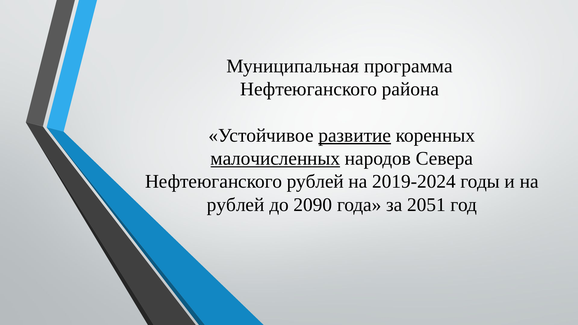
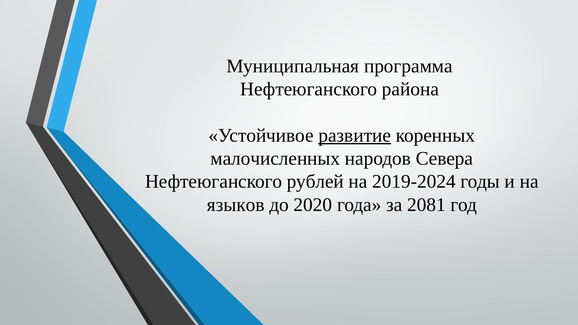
малочисленных underline: present -> none (275, 159)
рублей: рублей -> языков (236, 205)
2090: 2090 -> 2020 (313, 205)
2051: 2051 -> 2081 (427, 205)
